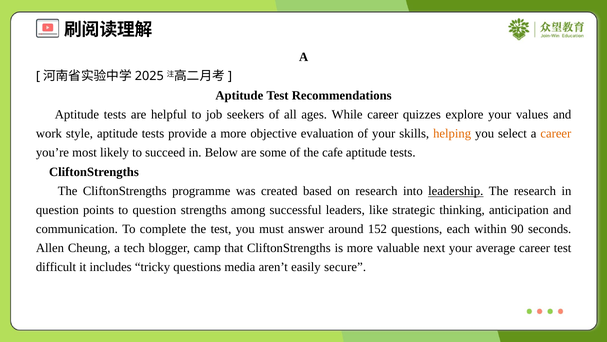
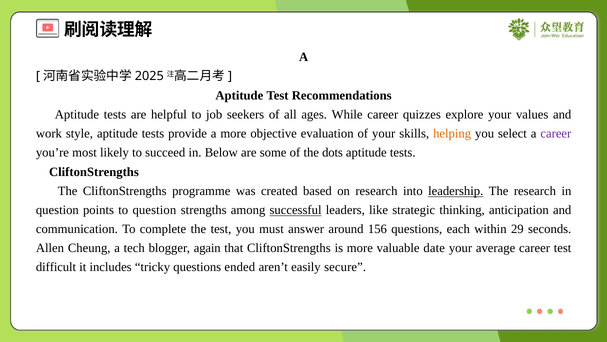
career colour: orange -> purple (556, 133)
cafe: cafe -> dots (333, 152)
successful underline: none -> present (296, 210)
152: 152 -> 156 (377, 229)
90: 90 -> 29 (517, 229)
camp: camp -> again (207, 248)
next: next -> date (434, 248)
media: media -> ended (240, 267)
